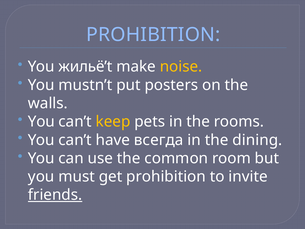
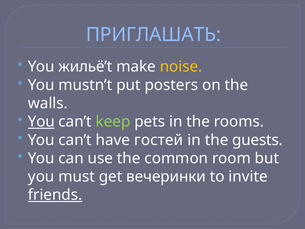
PROHIBITION: PROHIBITION -> ПРИГЛАШАТЬ (153, 35)
You underline: none -> present (41, 122)
keep colour: yellow -> light green (113, 122)
всегда: всегда -> гостей (159, 140)
dining: dining -> guests (257, 140)
get prohibition: prohibition -> вечеринки (166, 176)
